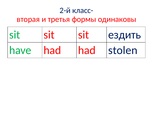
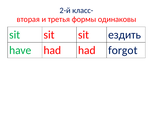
stolen: stolen -> forgot (123, 50)
